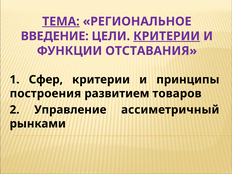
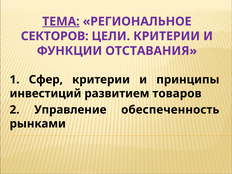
ВВЕДЕНИЕ: ВВЕДЕНИЕ -> СЕКТОРОВ (55, 36)
КРИТЕРИИ underline: present -> none (167, 36)
построения: построения -> инвестиций (45, 94)
ассиметричный: ассиметричный -> обеспеченность (170, 110)
